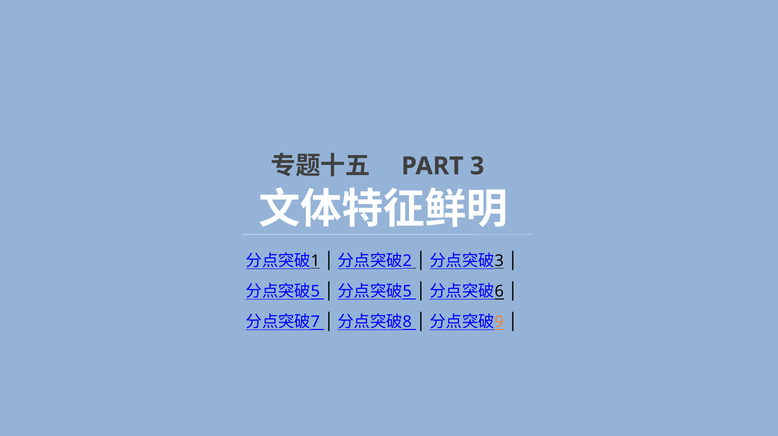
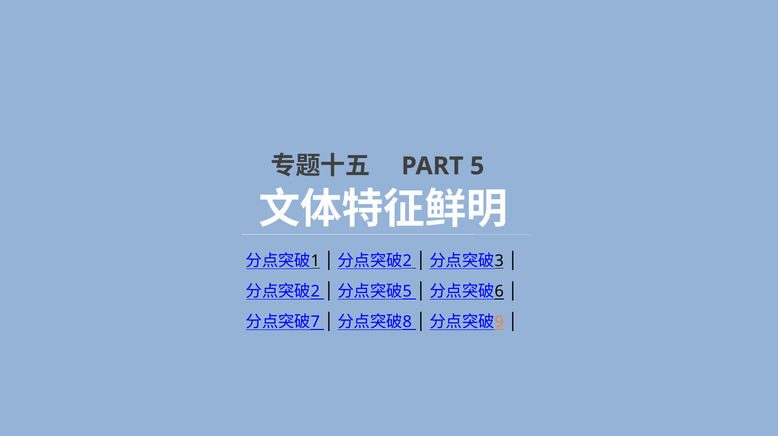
PART 3: 3 -> 5 (477, 166)
5: 5 -> 2 (315, 292)
